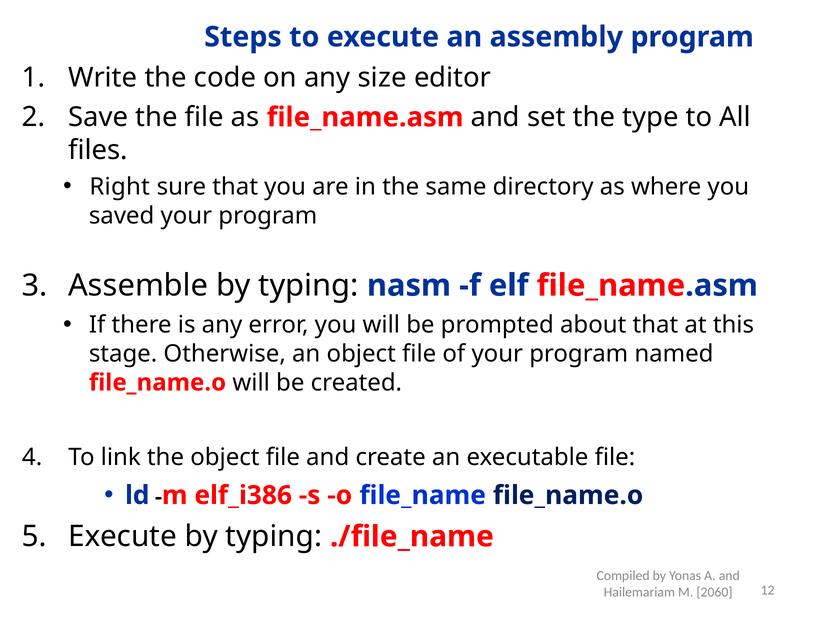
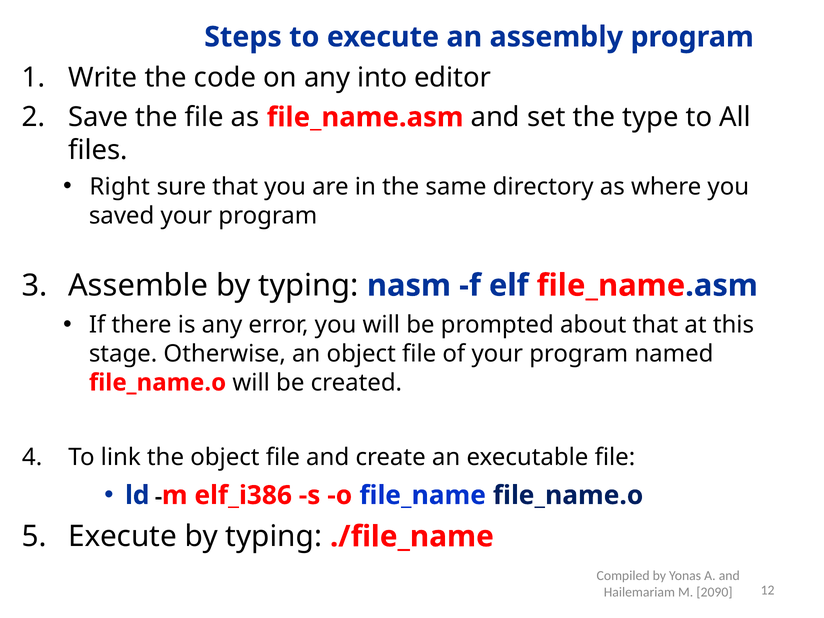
size: size -> into (382, 77)
2060: 2060 -> 2090 (714, 592)
